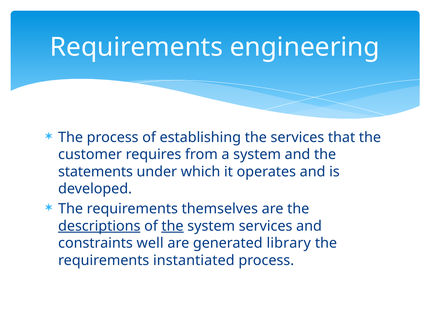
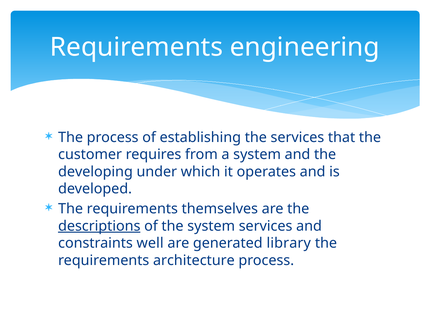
statements: statements -> developing (95, 172)
the underline: present -> none (173, 226)
instantiated: instantiated -> architecture (194, 261)
